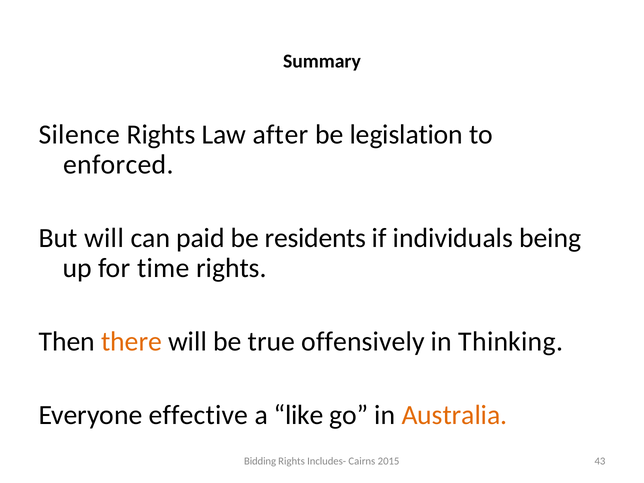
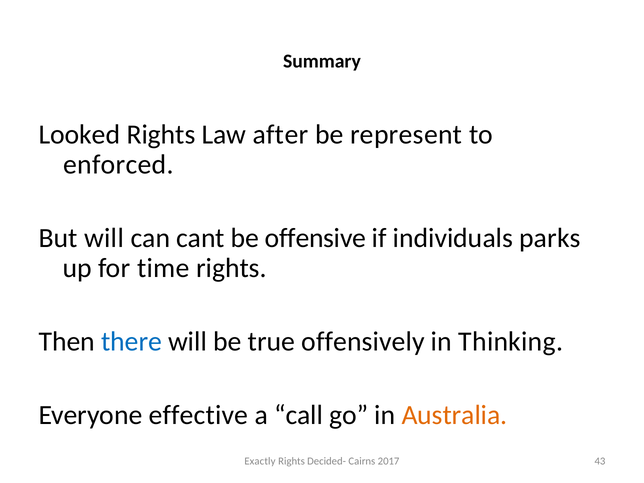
Silence: Silence -> Looked (79, 135)
legislation: legislation -> represent (406, 135)
paid: paid -> cant (201, 238)
residents: residents -> offensive (316, 238)
being: being -> parks (550, 238)
there colour: orange -> blue (132, 342)
like: like -> call (299, 415)
Bidding: Bidding -> Exactly (260, 461)
Includes-: Includes- -> Decided- (327, 461)
2015: 2015 -> 2017 (389, 461)
